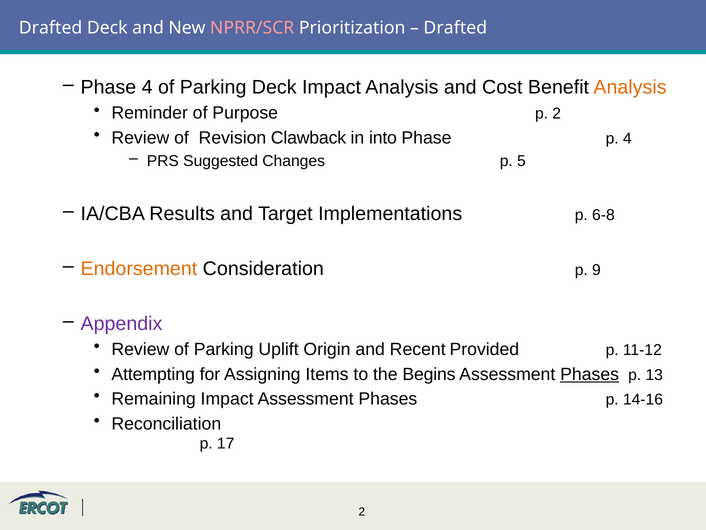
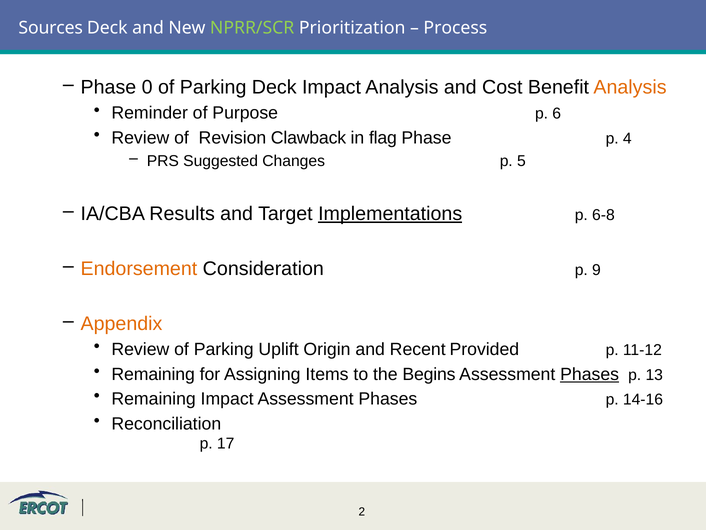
Drafted: Drafted -> Sources (51, 28)
NPRR/SCR colour: pink -> light green (252, 28)
Drafted: Drafted -> Process (455, 28)
Phase 4: 4 -> 0 (147, 87)
p 2: 2 -> 6 (557, 114)
into: into -> flag (383, 138)
Implementations underline: none -> present (390, 214)
Appendix colour: purple -> orange (121, 323)
Attempting: Attempting -> Remaining (153, 374)
